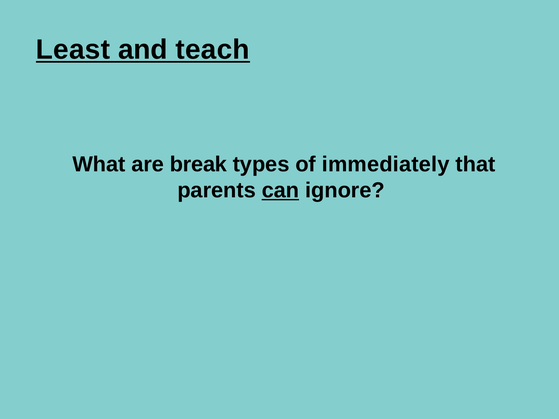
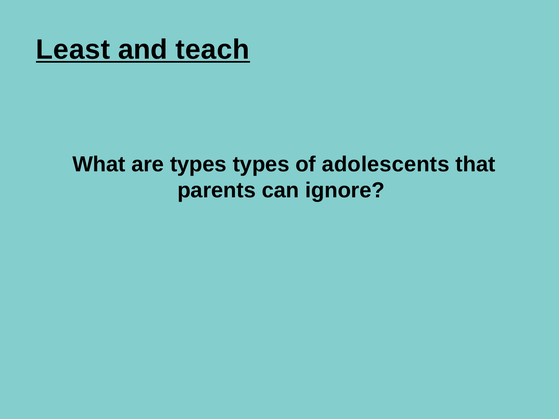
are break: break -> types (198, 164)
immediately: immediately -> adolescents (386, 164)
can underline: present -> none (280, 191)
